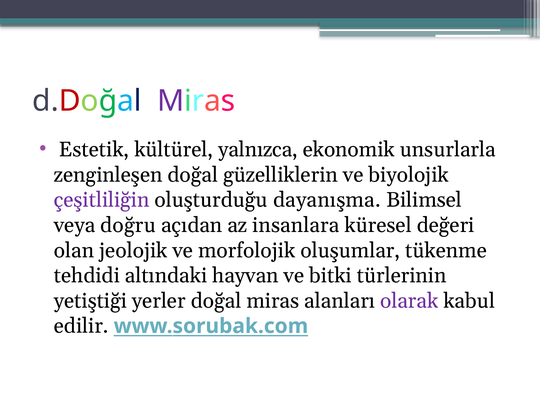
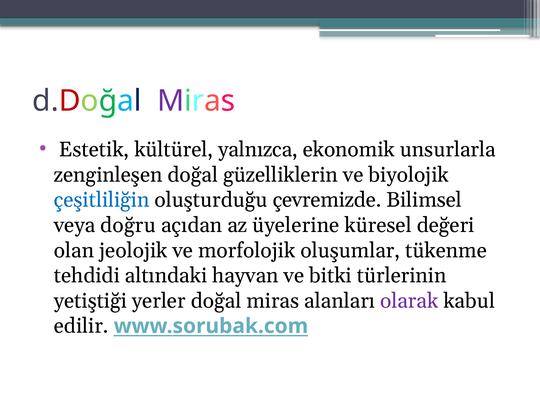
çeşitliliğin colour: purple -> blue (102, 200)
dayanışma: dayanışma -> çevremizde (327, 200)
insanlara: insanlara -> üyelerine (296, 225)
